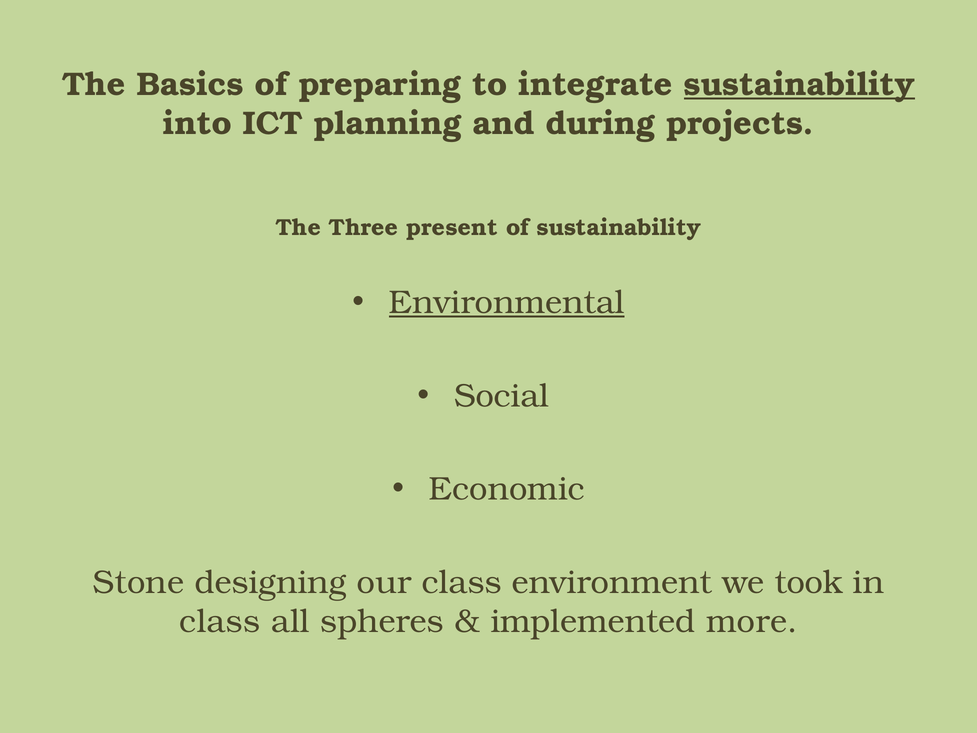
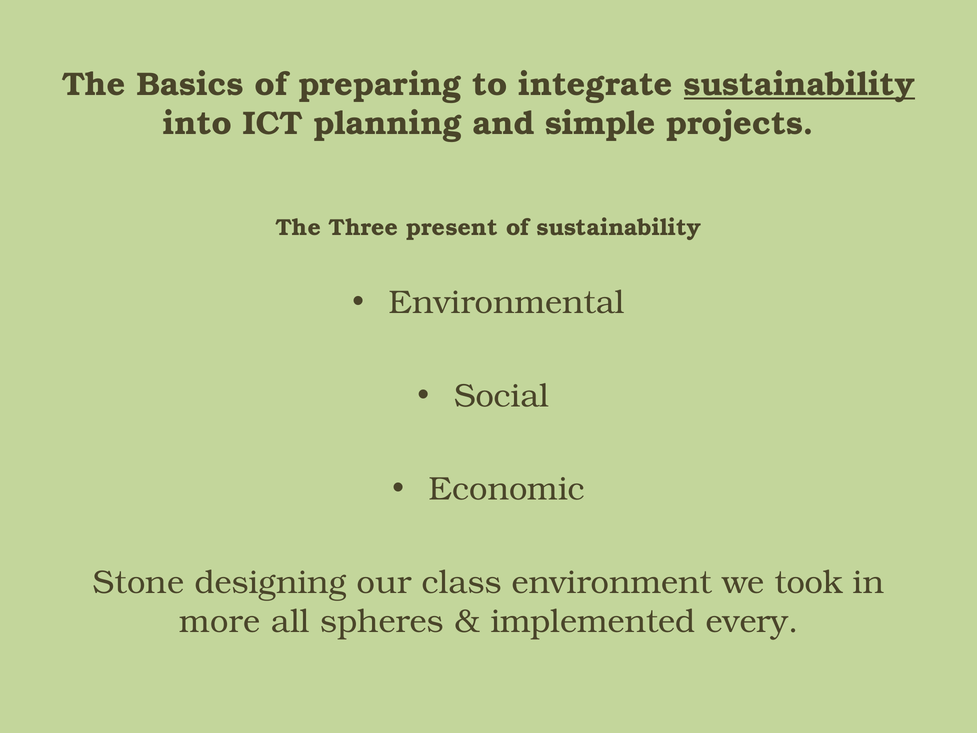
during: during -> simple (601, 123)
Environmental underline: present -> none (507, 302)
class: class -> more (220, 622)
more: more -> every (752, 622)
